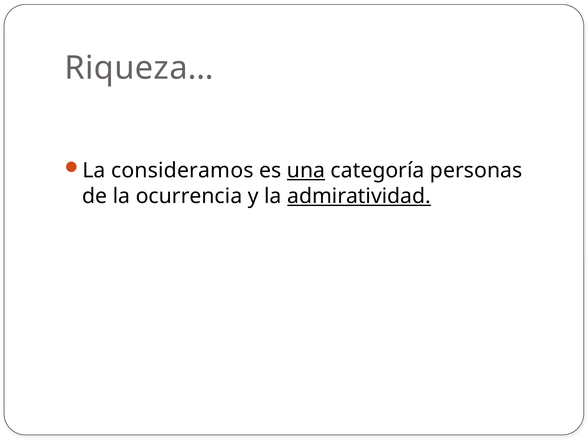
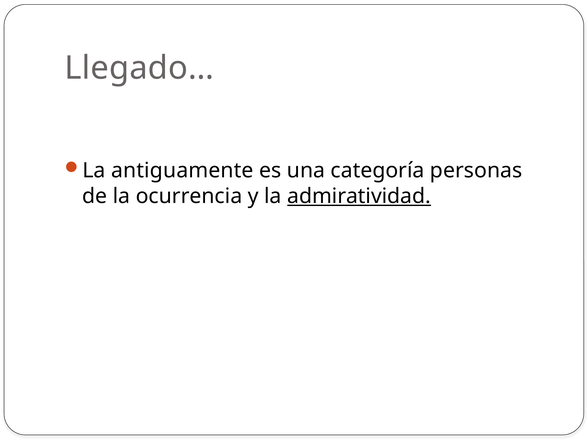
Riqueza…: Riqueza… -> Llegado… (139, 68)
consideramos: consideramos -> antiguamente (182, 171)
una underline: present -> none (306, 171)
